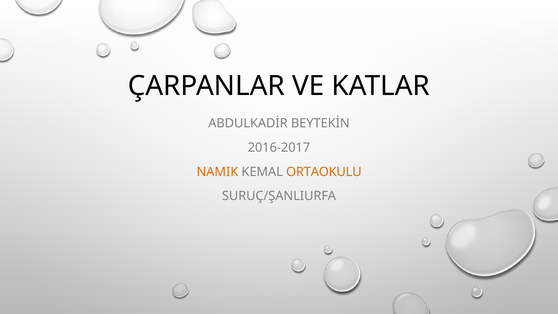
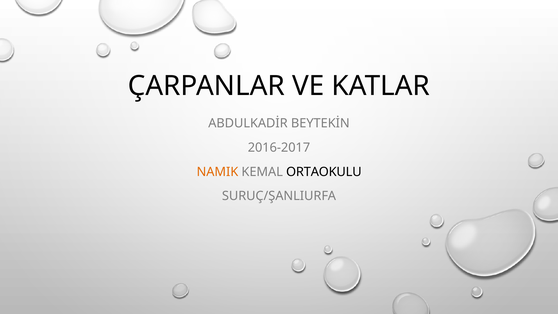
ORTAOKULU colour: orange -> black (324, 172)
